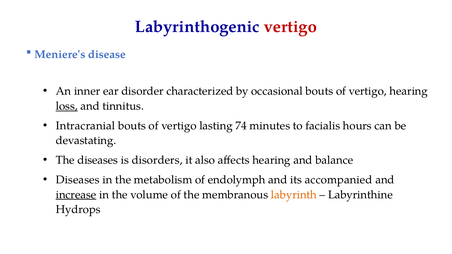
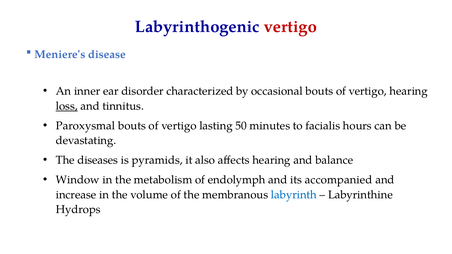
Intracranial: Intracranial -> Paroxysmal (86, 126)
74: 74 -> 50 (241, 126)
disorders: disorders -> pyramids (157, 160)
Diseases: Diseases -> Window (78, 180)
increase underline: present -> none (76, 195)
labyrinth colour: orange -> blue (294, 195)
